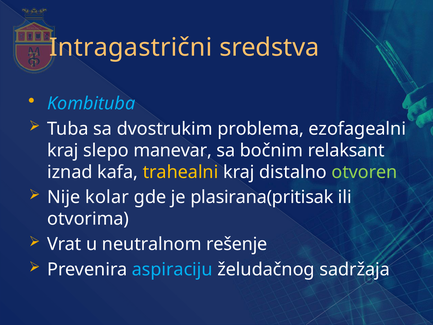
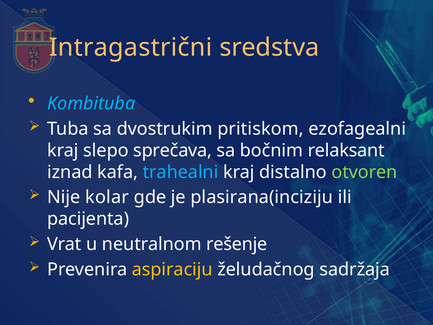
problema: problema -> pritiskom (261, 129)
manevar: manevar -> sprečava (173, 150)
trahealni colour: yellow -> light blue (181, 172)
plasirana(pritisak: plasirana(pritisak -> plasirana(inciziju (262, 197)
otvorima: otvorima -> pacijenta (88, 219)
aspiraciju colour: light blue -> yellow (172, 269)
